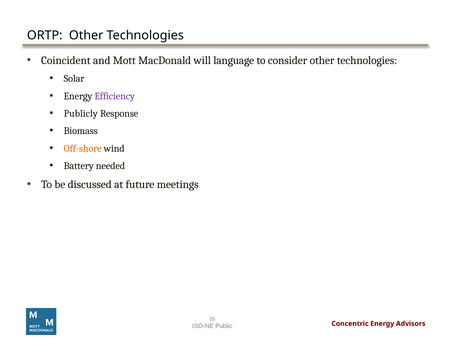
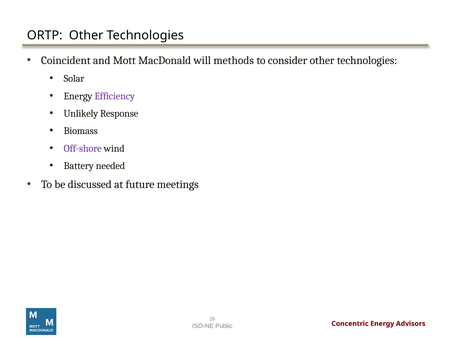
language: language -> methods (234, 61)
Publicly: Publicly -> Unlikely (81, 114)
Off-shore colour: orange -> purple (83, 148)
